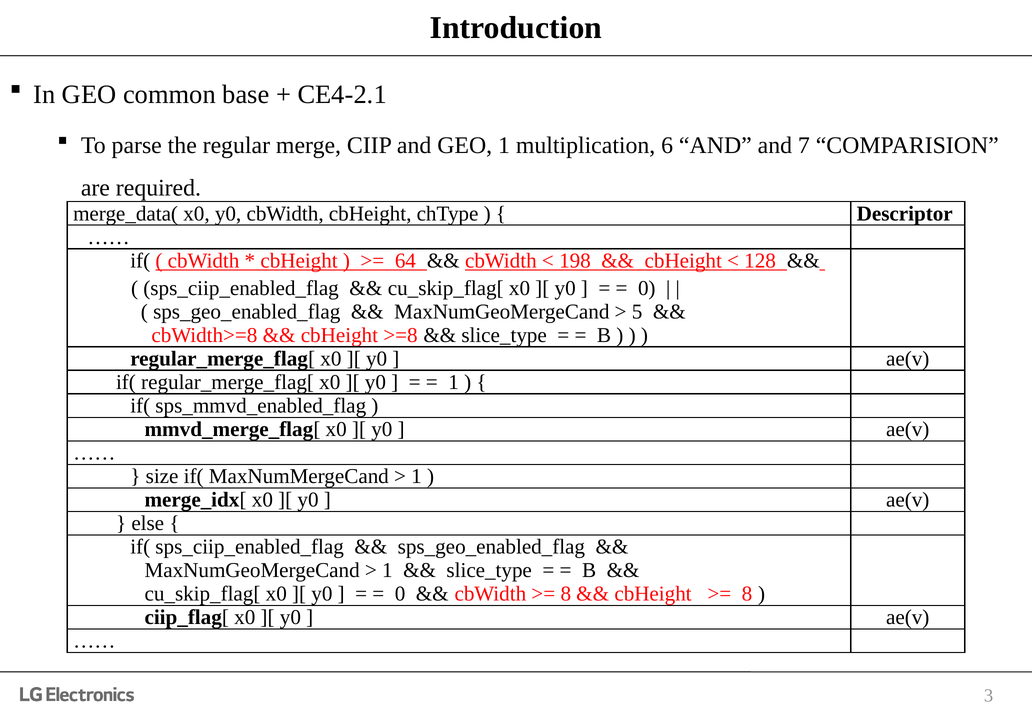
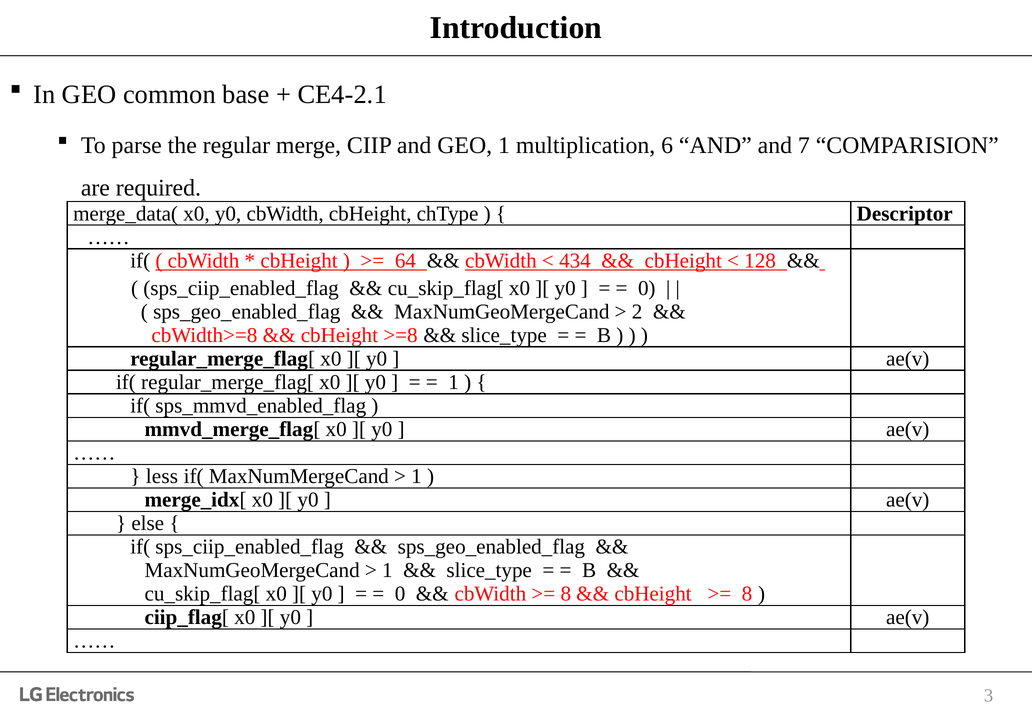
198: 198 -> 434 (575, 261)
5: 5 -> 2 (637, 312)
size: size -> less (162, 477)
